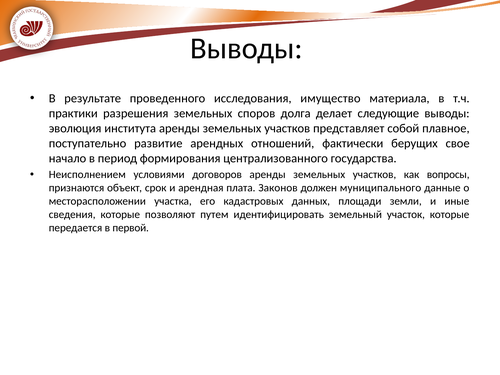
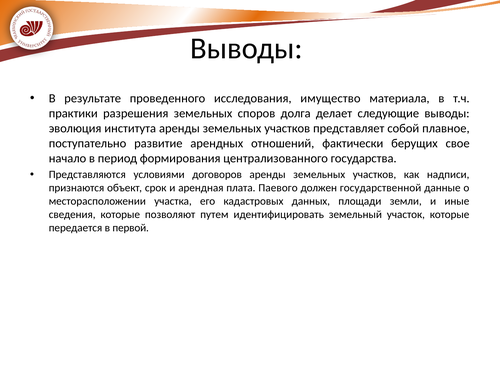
Неисполнением: Неисполнением -> Представляются (87, 175)
вопросы: вопросы -> надписи (448, 175)
Законов: Законов -> Паевого (278, 188)
муниципального: муниципального -> государственной (381, 188)
